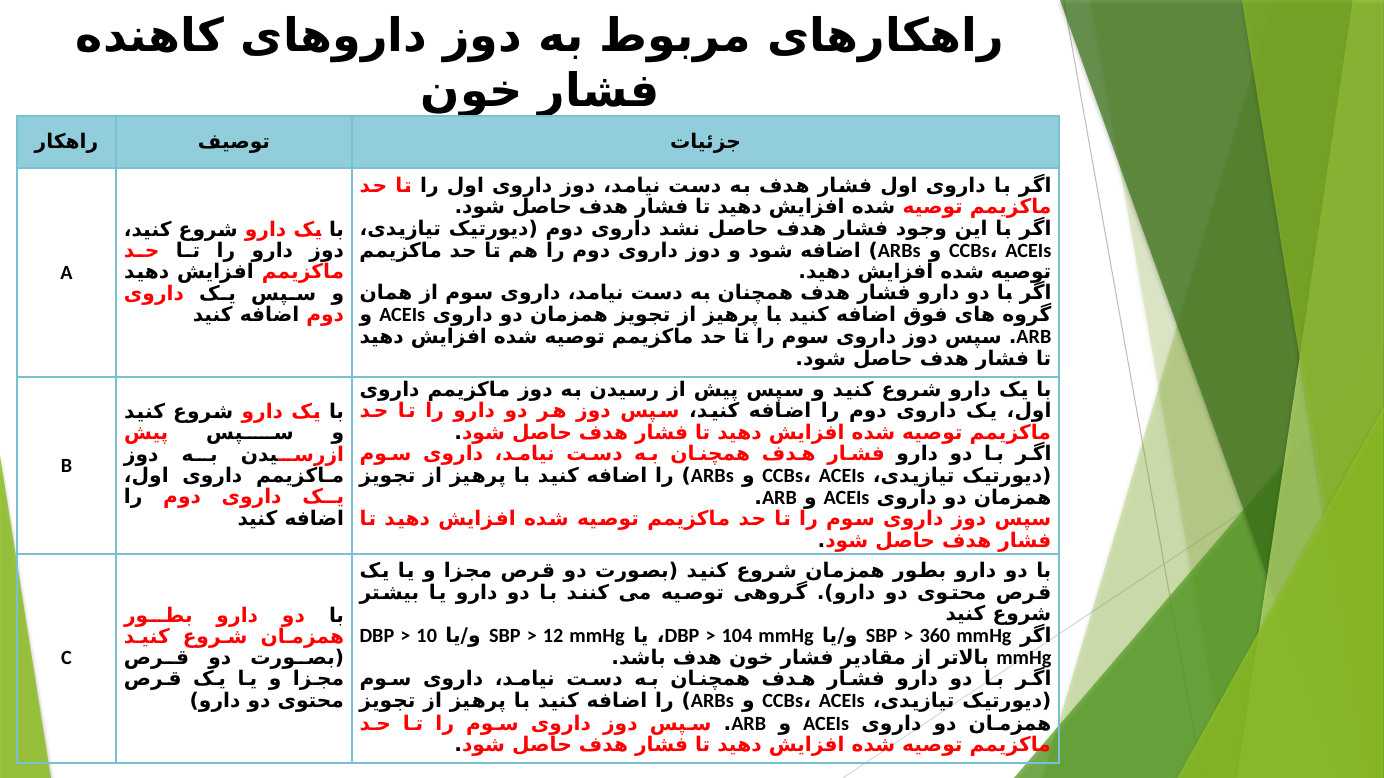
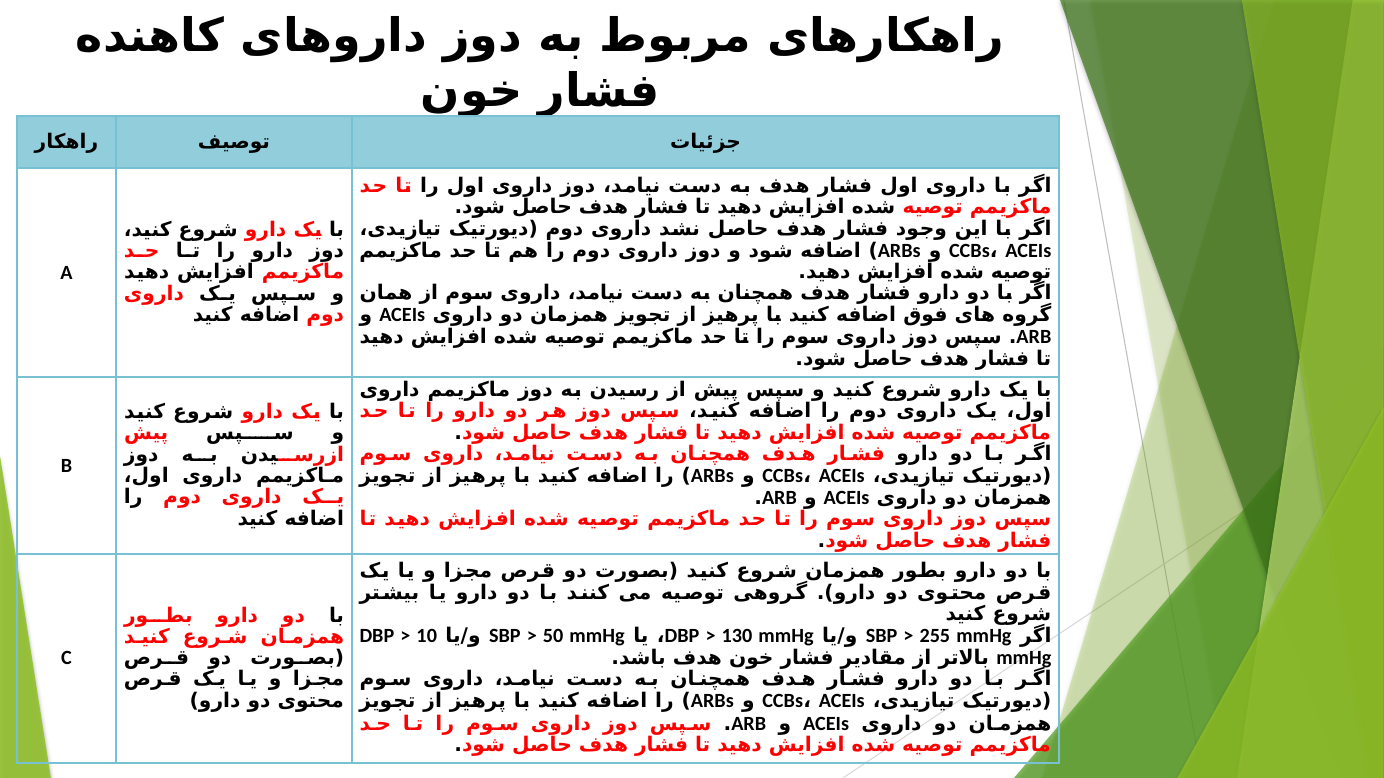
12: 12 -> 50 (553, 636)
104: 104 -> 130 (737, 636)
360: 360 -> 255 (935, 636)
